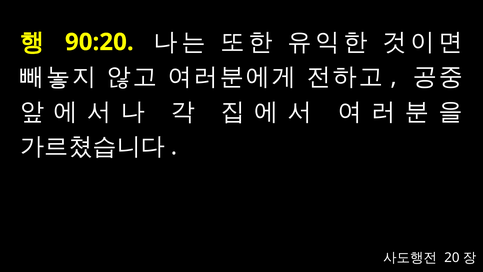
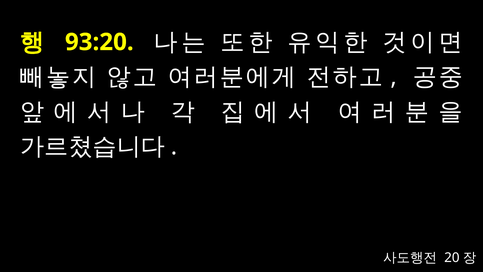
90:20: 90:20 -> 93:20 (99, 42)
